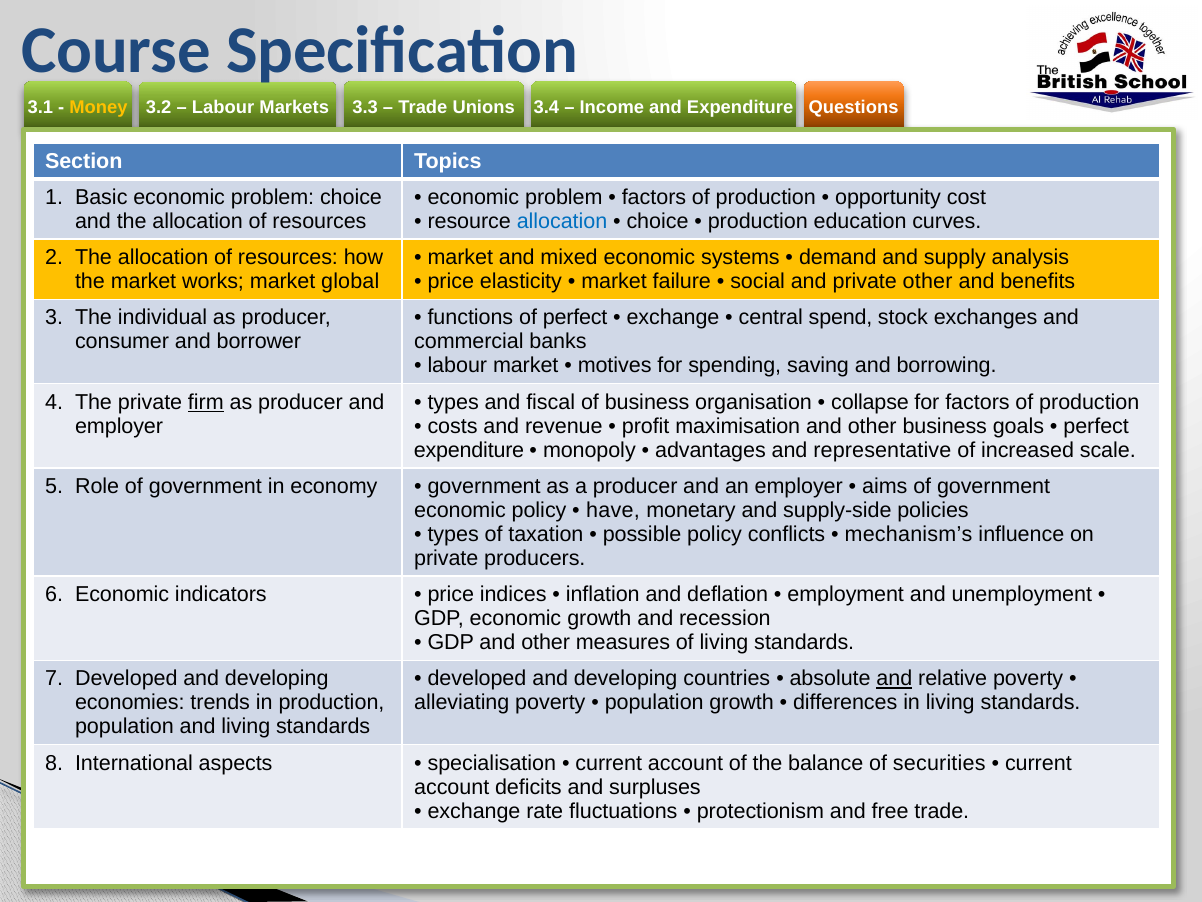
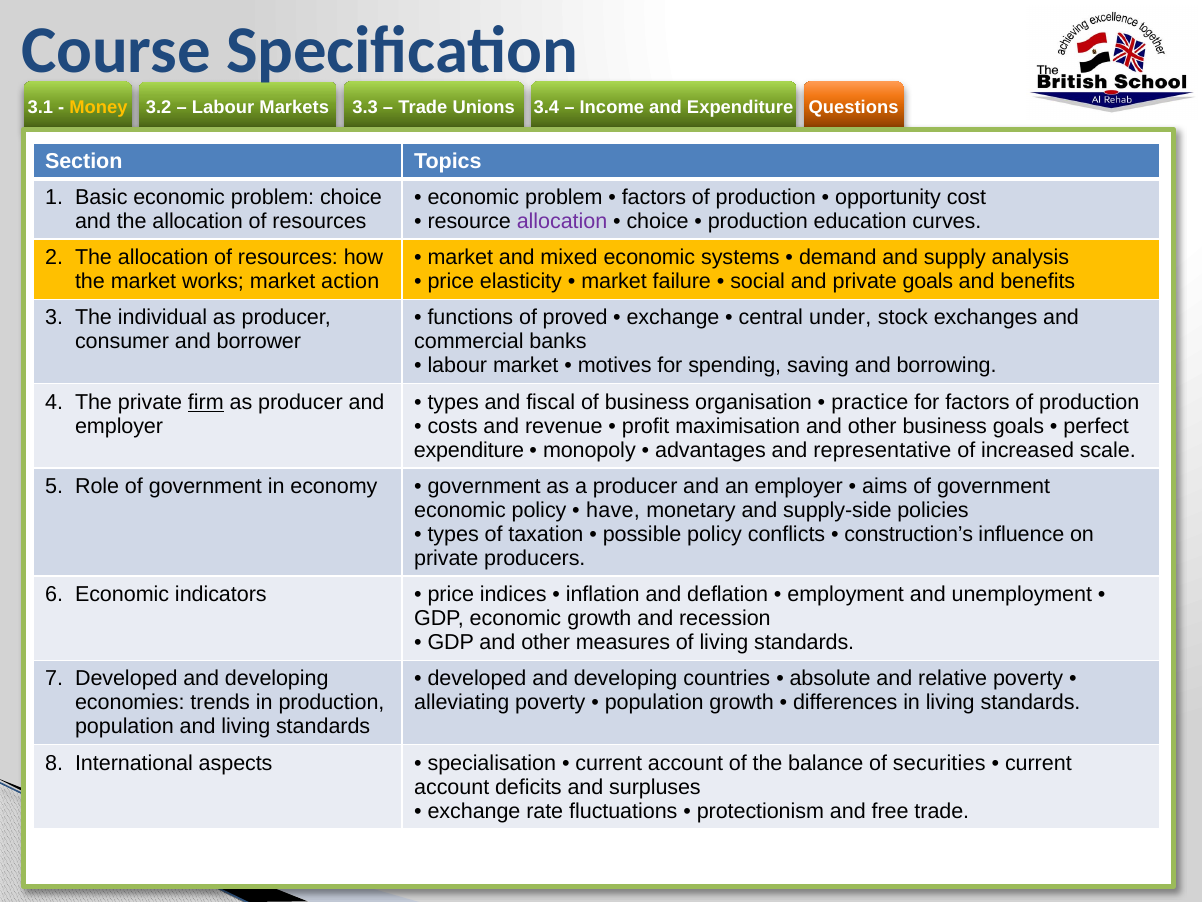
allocation colour: blue -> purple (562, 221)
global: global -> action (350, 281)
private other: other -> goals (928, 281)
of perfect: perfect -> proved (575, 318)
spend: spend -> under (840, 318)
collapse: collapse -> practice (870, 402)
mechanism’s: mechanism’s -> construction’s (909, 534)
and underline: present -> none (894, 678)
